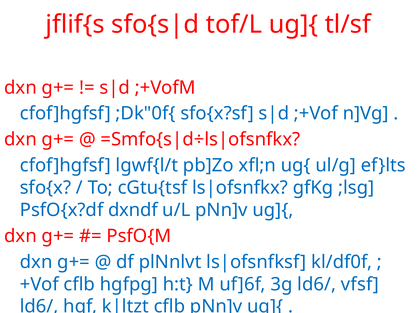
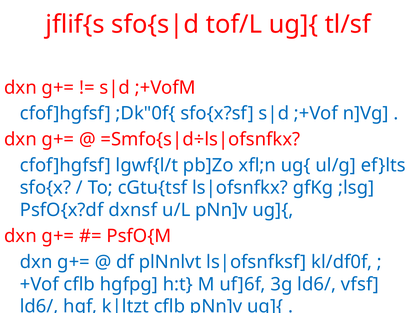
dxndf: dxndf -> dxnsf (133, 210)
